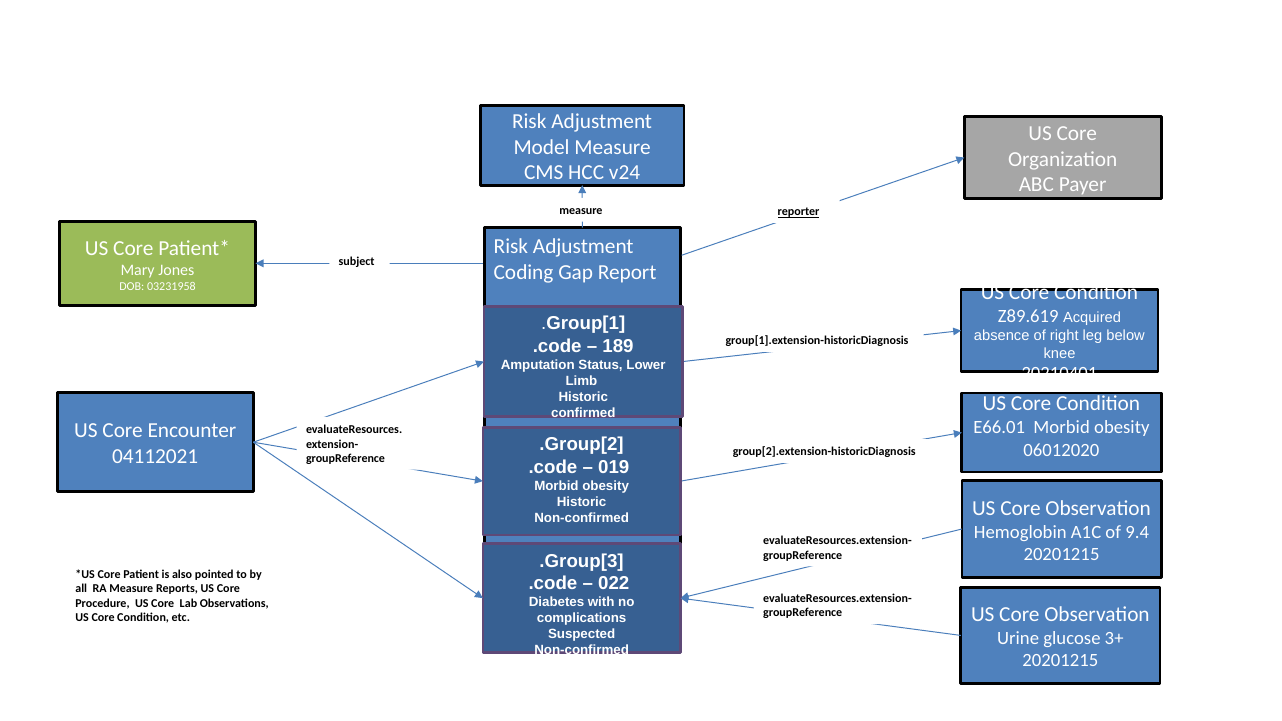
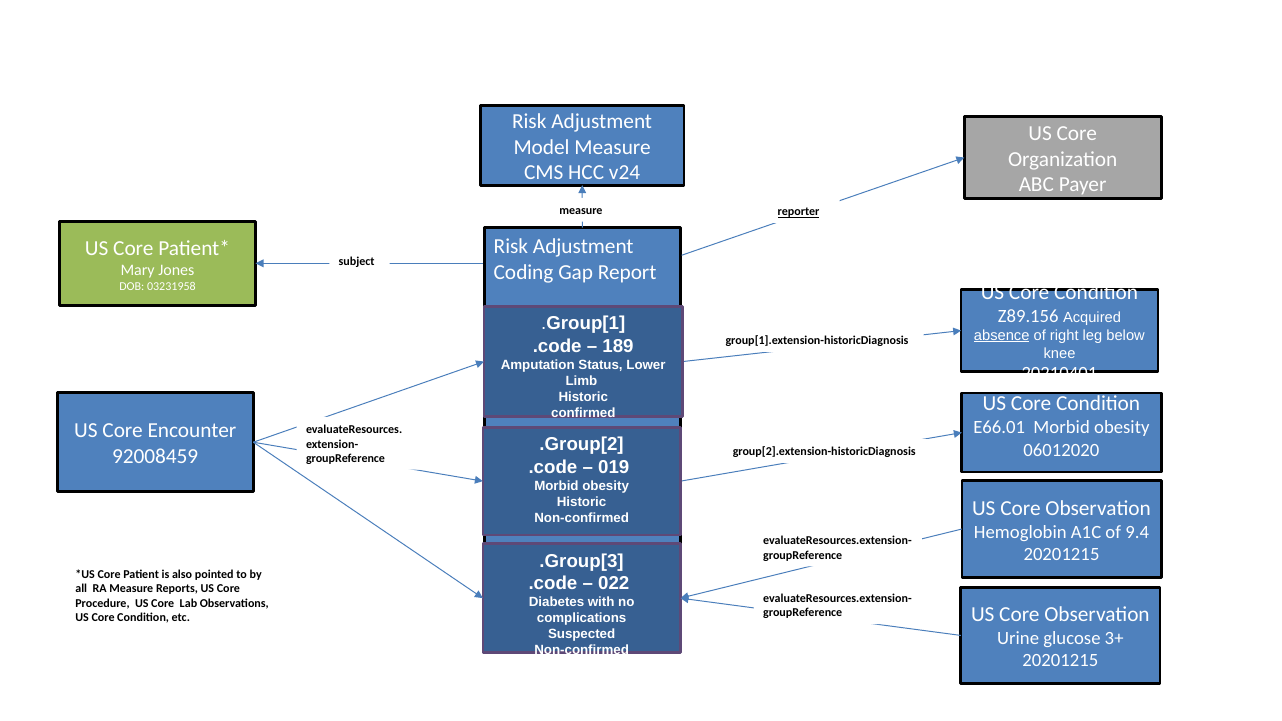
Z89.619: Z89.619 -> Z89.156 (1028, 316)
absence underline: none -> present (1002, 336)
04112021: 04112021 -> 92008459 (155, 457)
